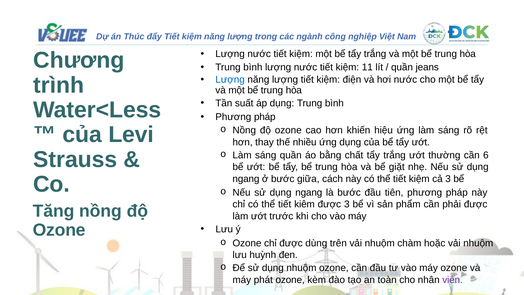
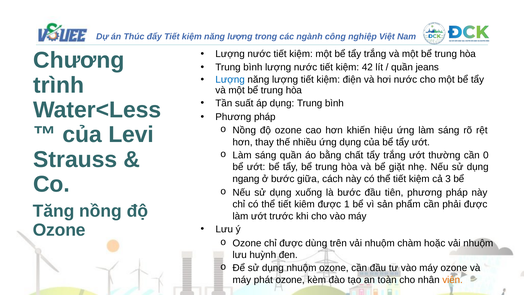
11: 11 -> 42 (367, 67)
6: 6 -> 0 (486, 155)
ngang: ngang -> xuống (309, 192)
được 3: 3 -> 1 (347, 204)
viên colour: purple -> orange (453, 280)
